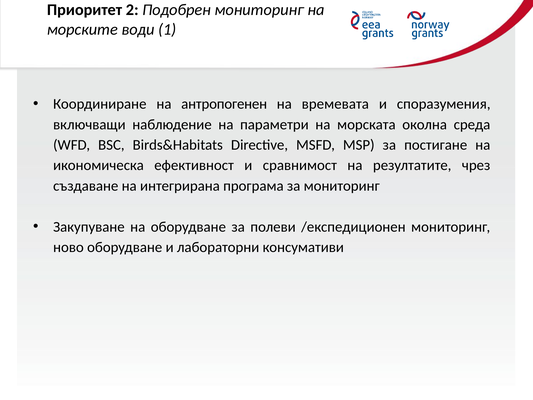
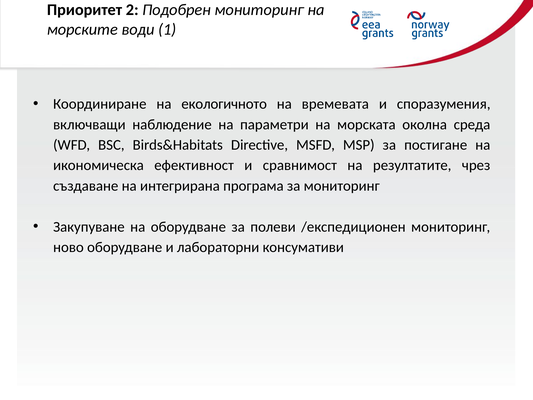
антропогенен: антропогенен -> екологичното (224, 104)
